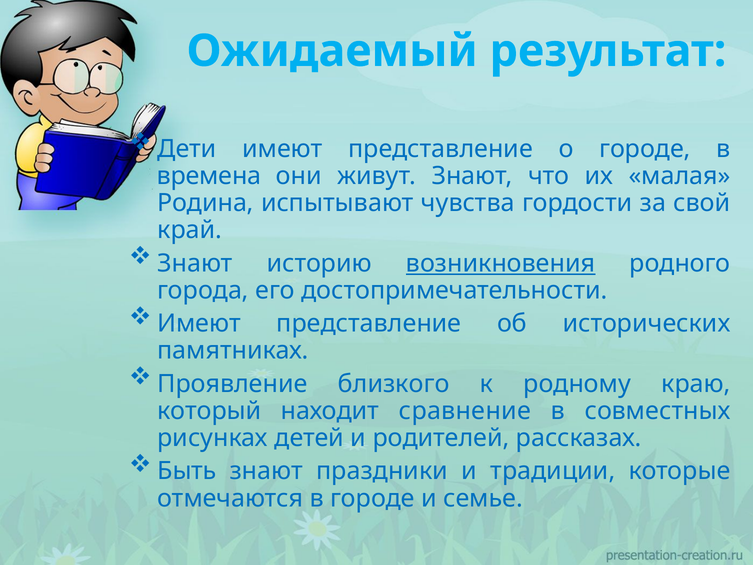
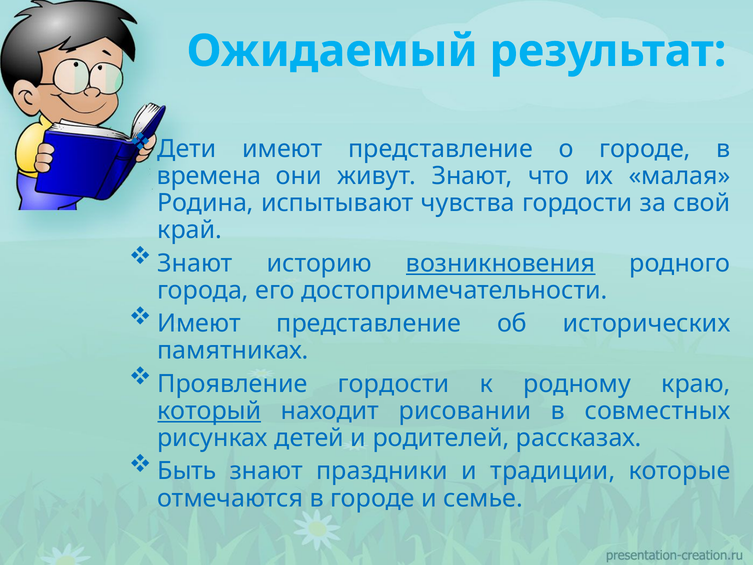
Проявление близкого: близкого -> гордости (394, 384)
который underline: none -> present (209, 411)
сравнение: сравнение -> рисовании (465, 411)
